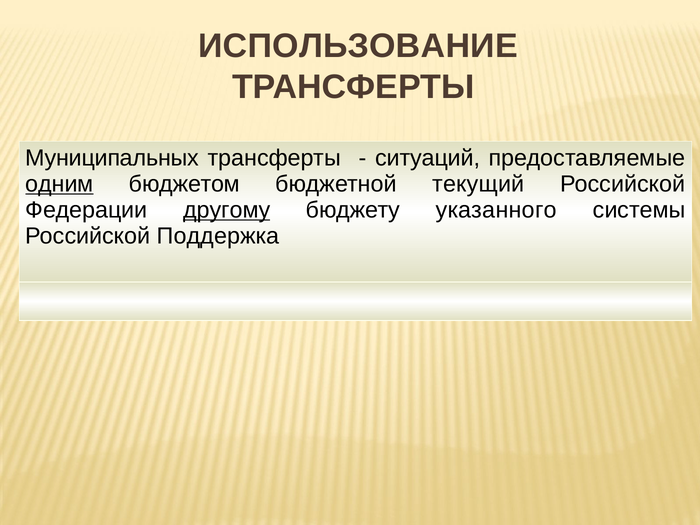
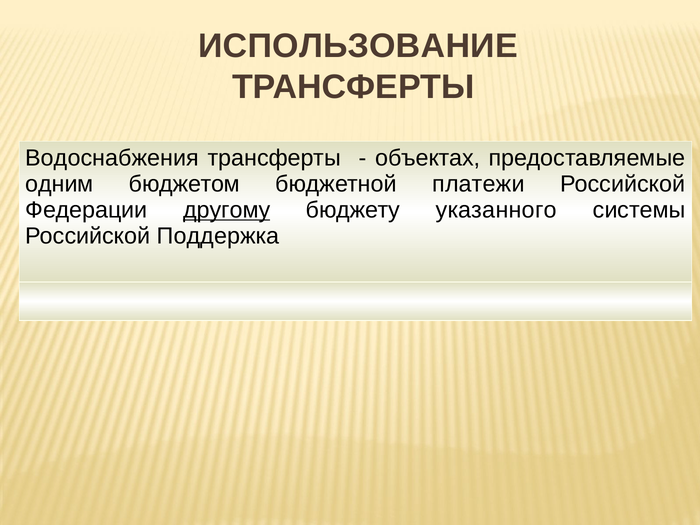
Муниципальных: Муниципальных -> Водоснабжения (112, 158)
ситуаций: ситуаций -> объектах (428, 158)
одним underline: present -> none (59, 184)
текущий: текущий -> платежи (478, 184)
